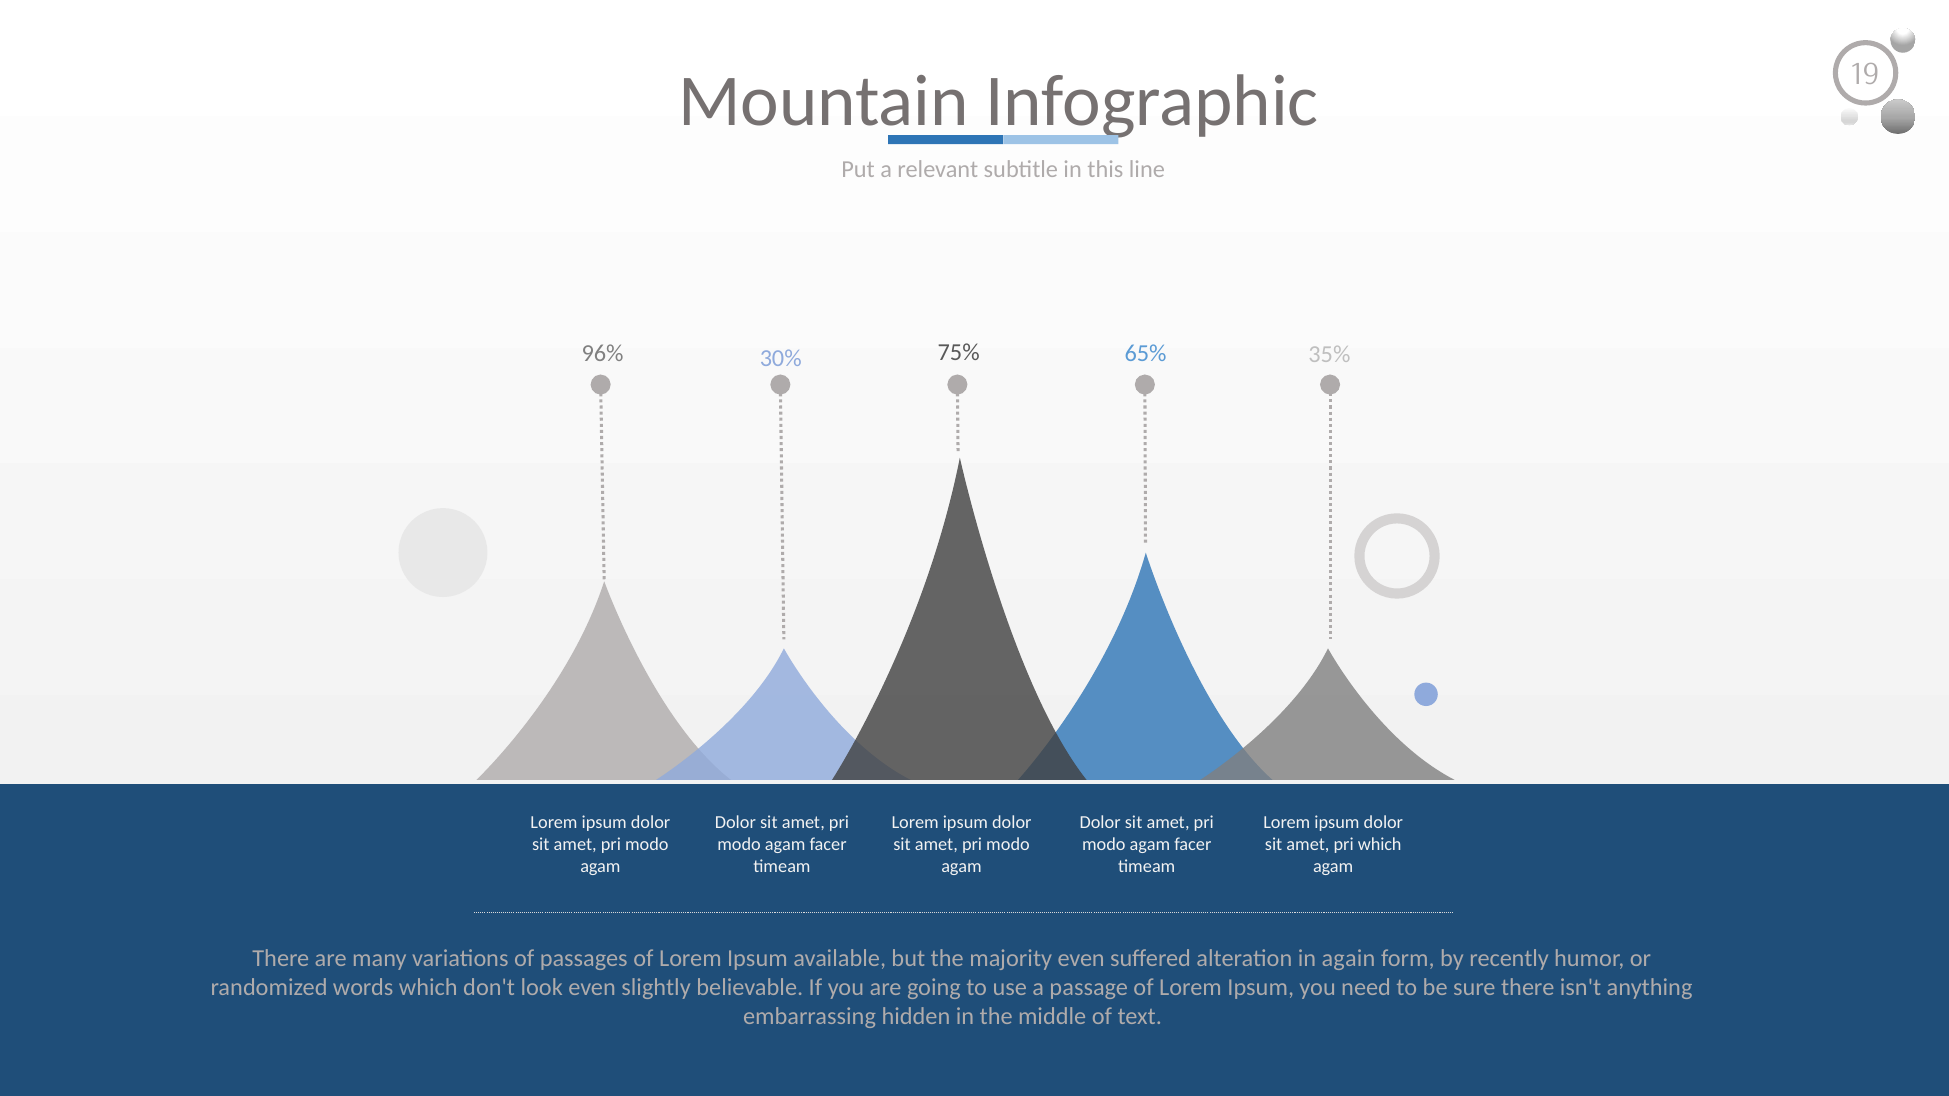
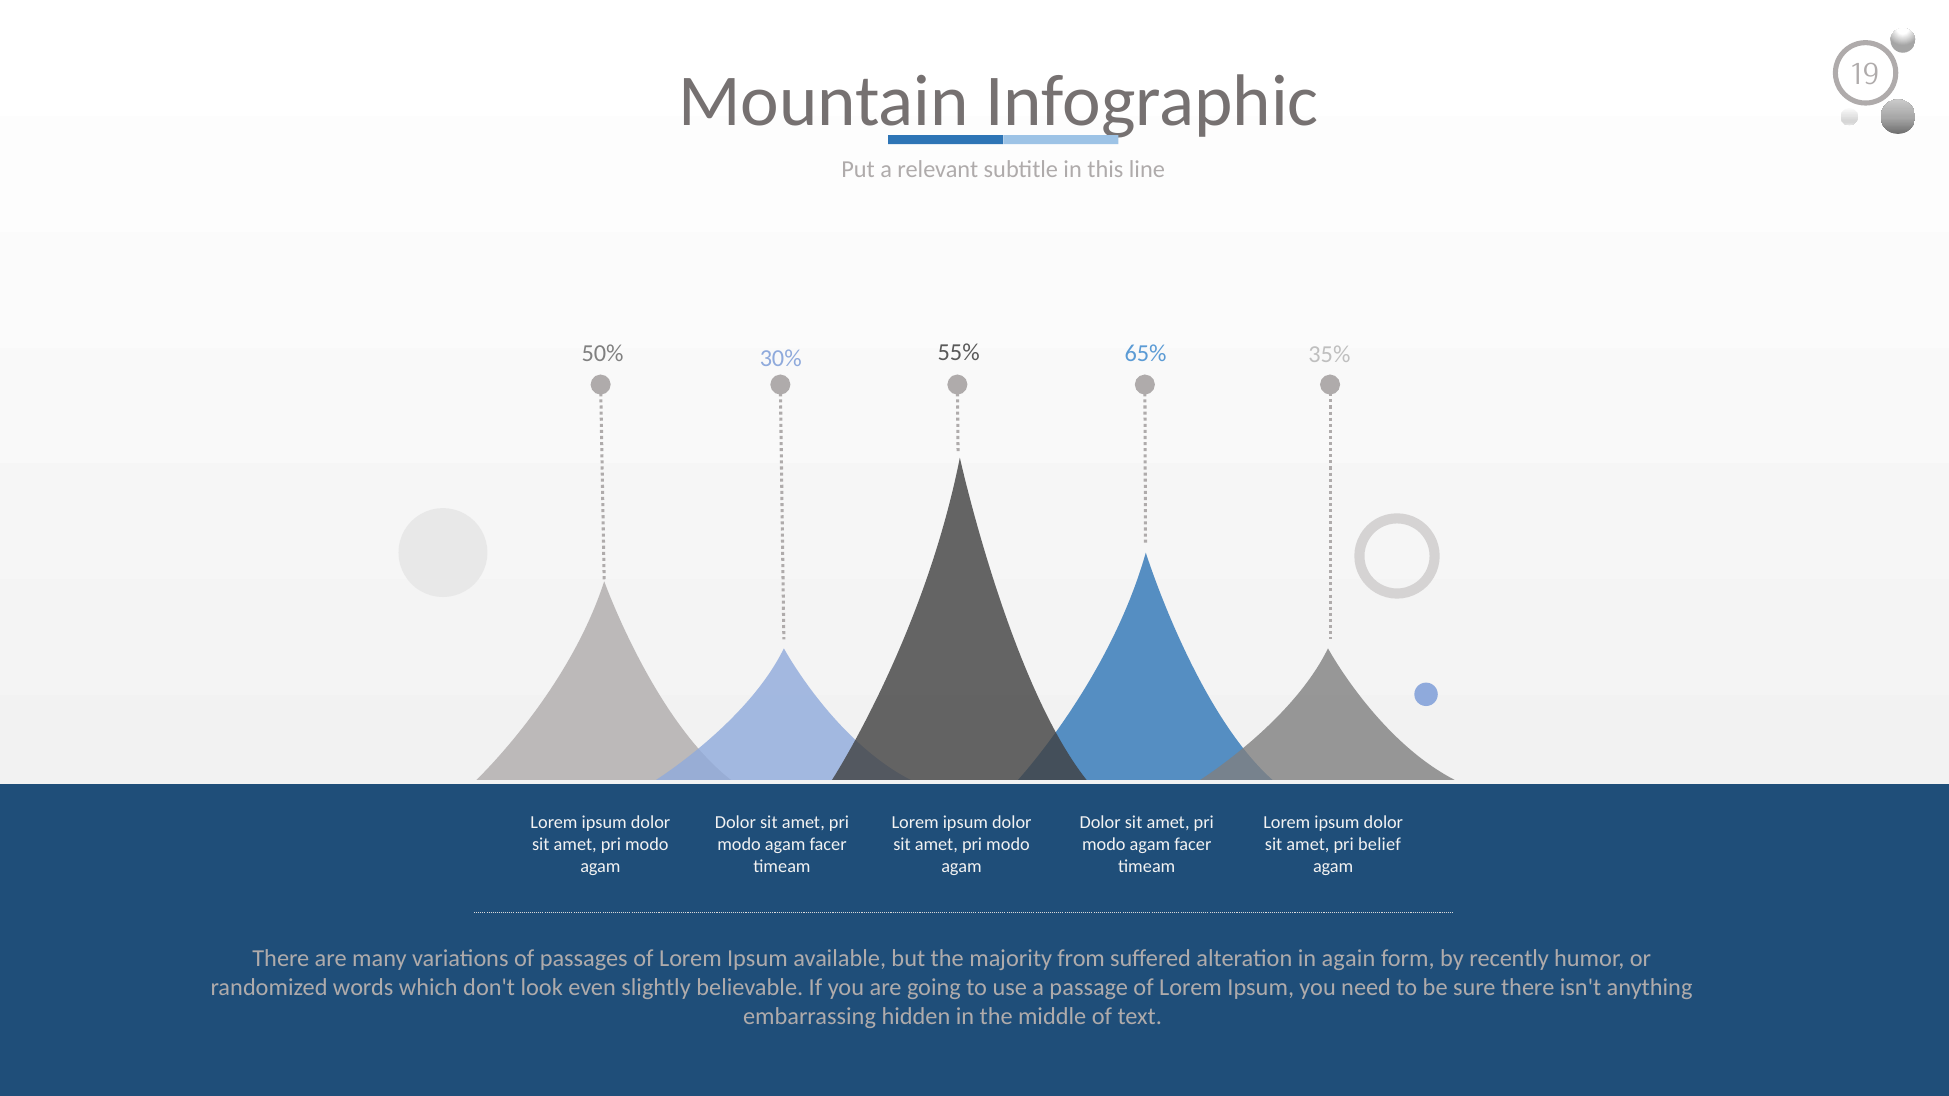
75%: 75% -> 55% (959, 353)
96%: 96% -> 50% (603, 353)
pri which: which -> belief (1380, 845)
majority even: even -> from (1081, 959)
